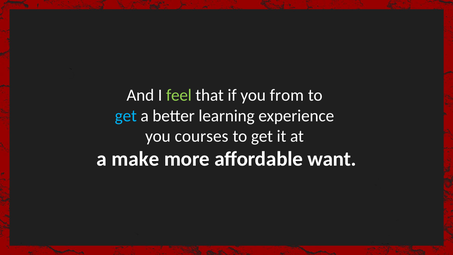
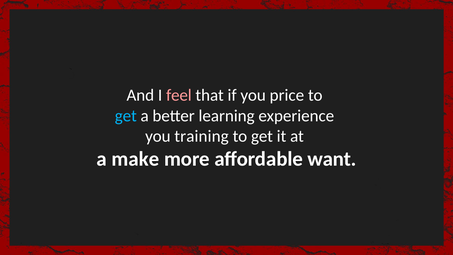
feel colour: light green -> pink (179, 95)
from: from -> price (287, 95)
courses: courses -> training (202, 136)
